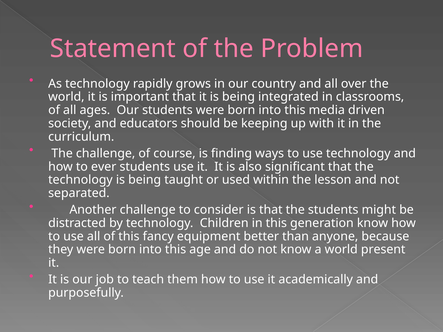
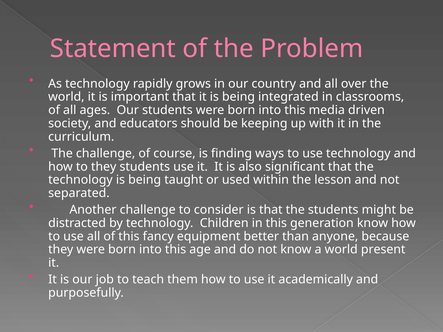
to ever: ever -> they (104, 167)
